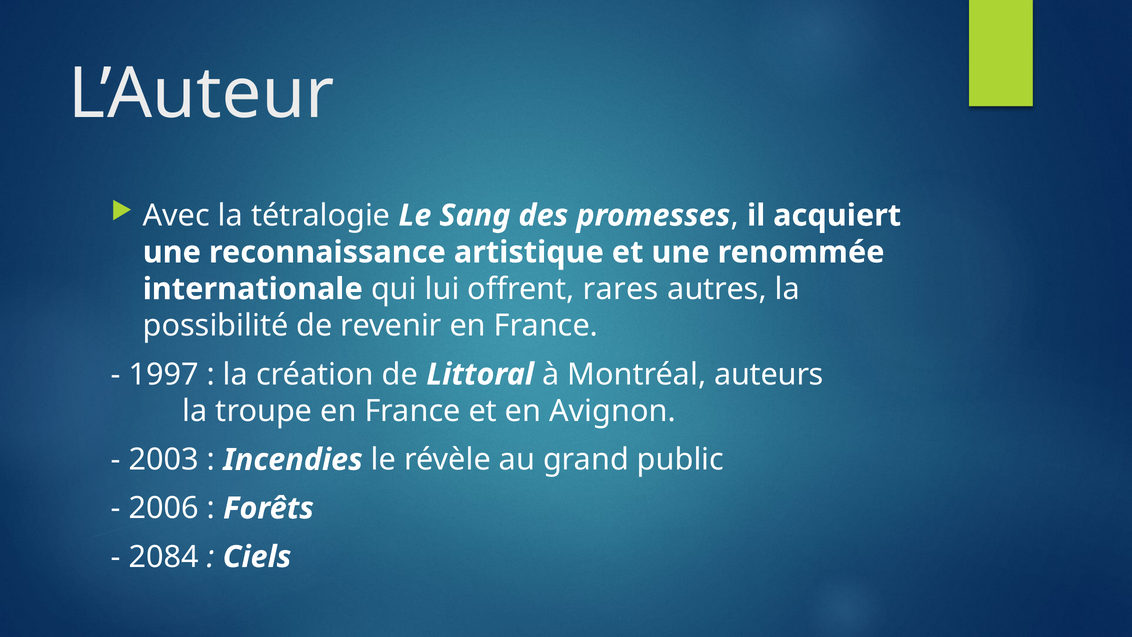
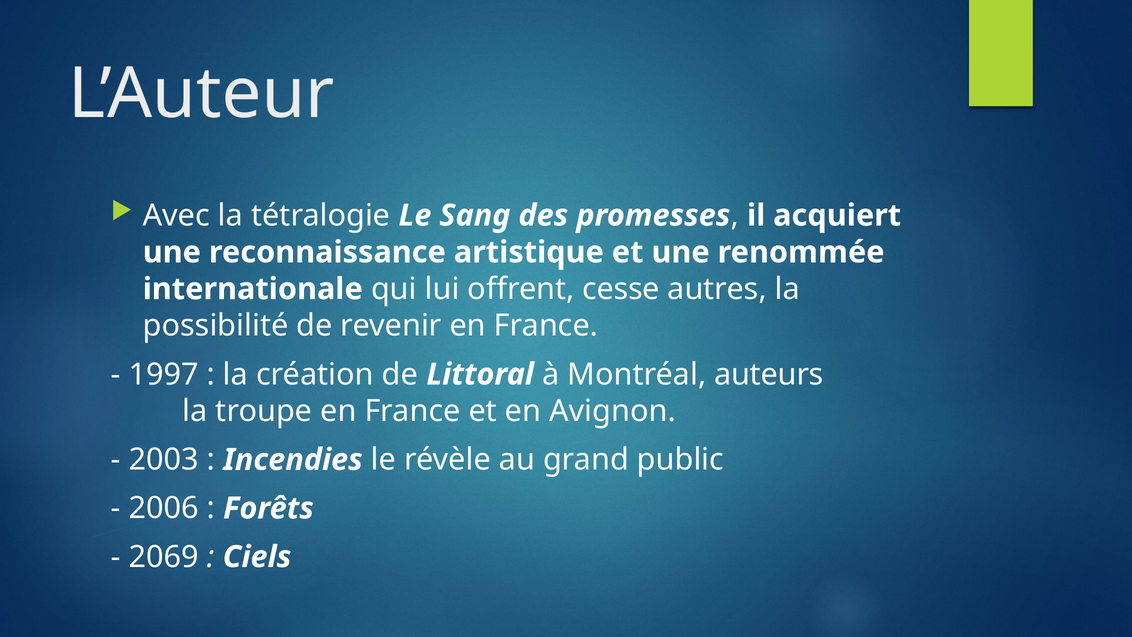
rares: rares -> cesse (621, 289)
2084: 2084 -> 2069 (164, 557)
